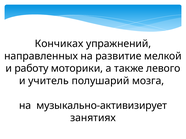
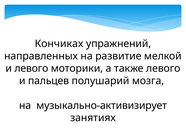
и работу: работу -> левого (31, 69)
учитель: учитель -> пальцев (49, 81)
